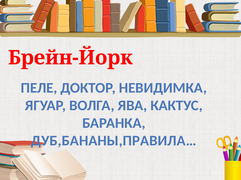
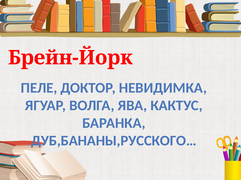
ДУБ,БАНАНЫ,ПРАВИЛА…: ДУБ,БАНАНЫ,ПРАВИЛА… -> ДУБ,БАНАНЫ,РУССКОГО… (114, 141)
